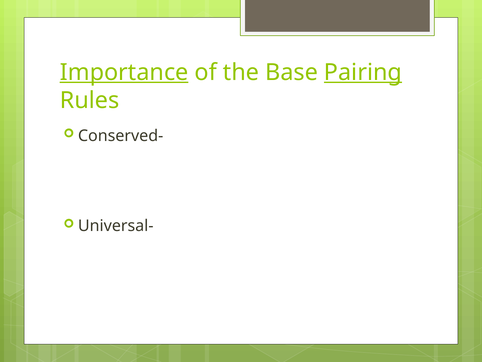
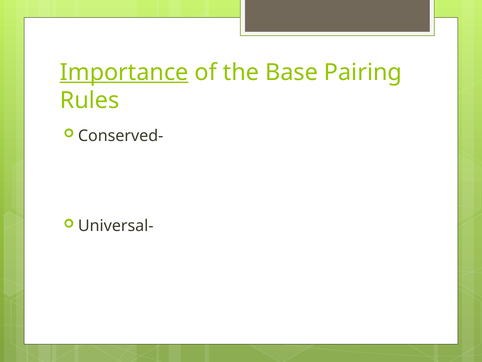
Pairing underline: present -> none (363, 72)
